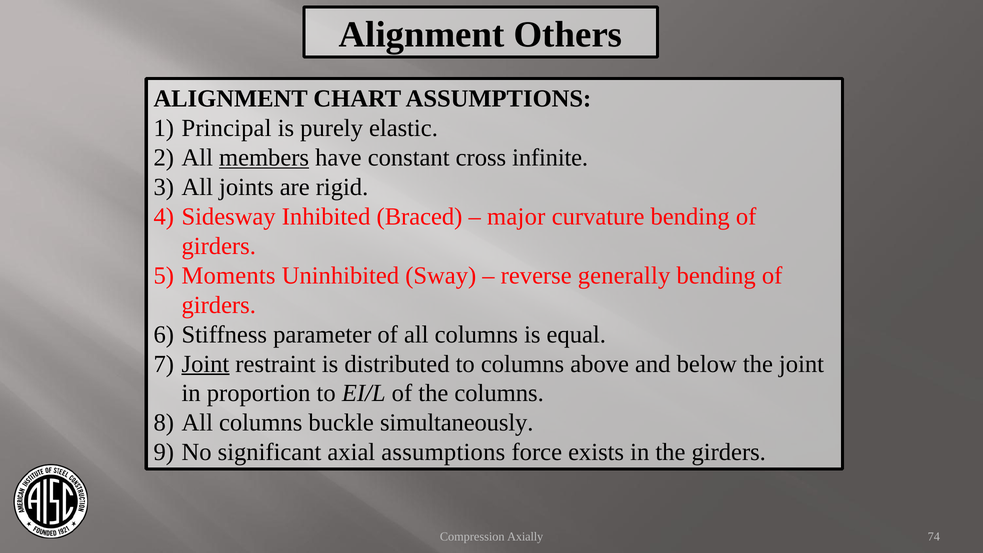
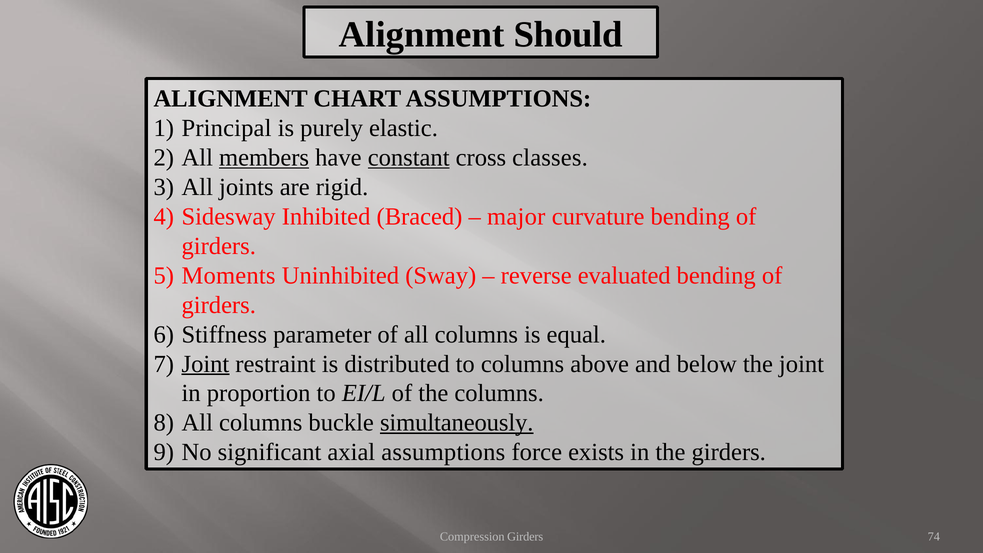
Others: Others -> Should (568, 35)
constant underline: none -> present (409, 157)
infinite: infinite -> classes (550, 157)
generally: generally -> evaluated (624, 275)
simultaneously underline: none -> present (457, 423)
Compression Axially: Axially -> Girders (525, 537)
